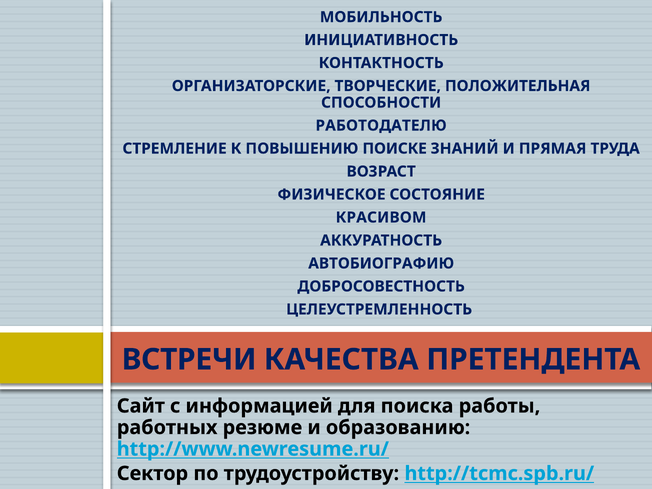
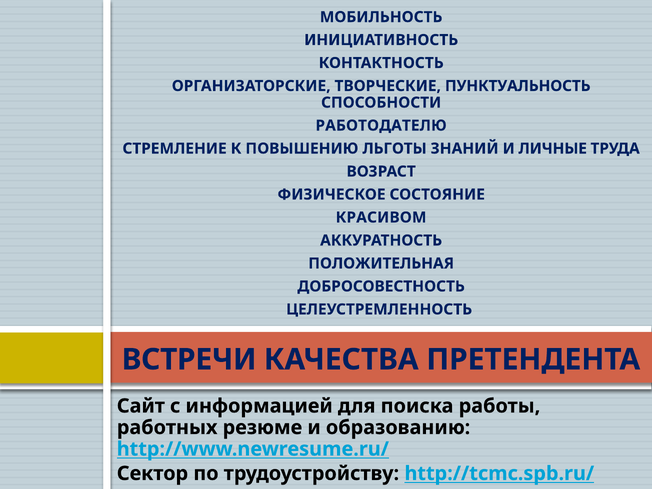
ПОЛОЖИТЕЛЬНАЯ: ПОЛОЖИТЕЛЬНАЯ -> ПУНКТУАЛЬНОСТЬ (518, 86)
ПОИСКЕ: ПОИСКЕ -> ЛЬГОТЫ (395, 149)
ПРЯМАЯ: ПРЯМАЯ -> ЛИЧНЫЕ (553, 149)
АВТОБИОГРАФИЮ: АВТОБИОГРАФИЮ -> ПОЛОЖИТЕЛЬНАЯ (381, 263)
